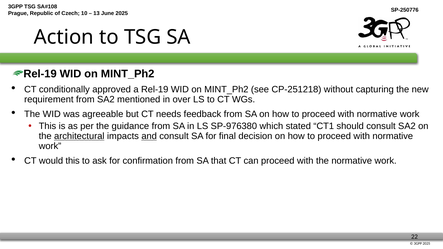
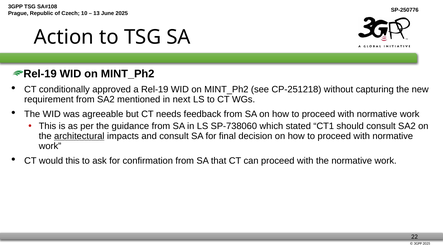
over: over -> next (182, 99)
SP-976380: SP-976380 -> SP-738060 (234, 126)
and underline: present -> none (149, 136)
